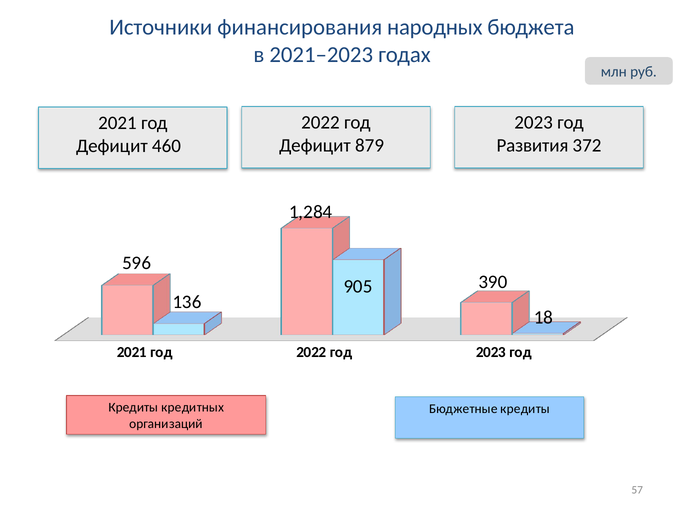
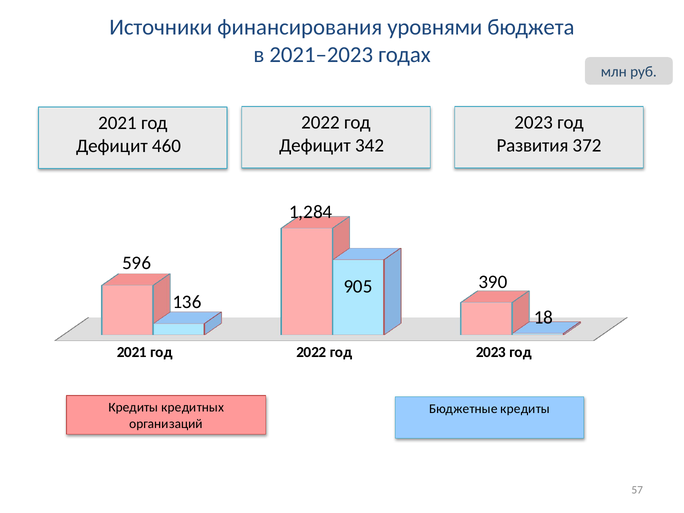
народных: народных -> уровнями (435, 27)
879: 879 -> 342 (370, 145)
